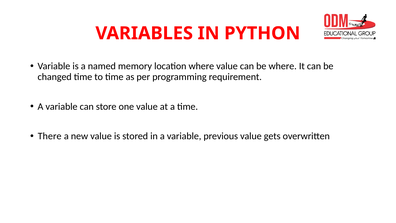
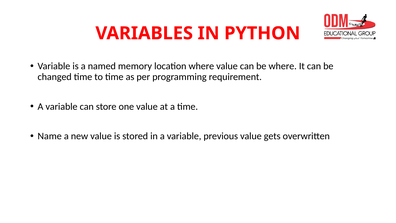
There: There -> Name (50, 136)
